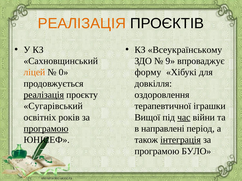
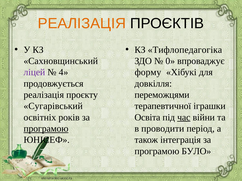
Всеукраїнському: Всеукраїнському -> Тифлопедагогіка (185, 50)
9: 9 -> 0 (170, 61)
ліцей colour: orange -> purple (34, 72)
0: 0 -> 4 (63, 72)
реалізація underline: present -> none (44, 95)
оздоровлення: оздоровлення -> переможцями (162, 95)
Вищої: Вищої -> Освіта (147, 118)
направлені: направлені -> проводити (163, 129)
інтеграція underline: present -> none (181, 140)
